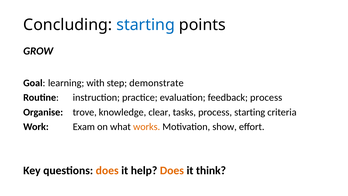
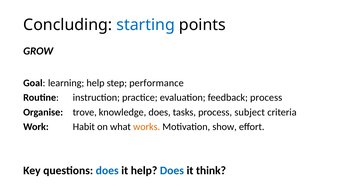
learning with: with -> help (95, 83)
demonstrate: demonstrate -> performance (156, 83)
knowledge clear: clear -> does (160, 112)
process starting: starting -> subject (250, 112)
Exam: Exam -> Habit (84, 127)
does colour: orange -> blue (107, 170)
Does colour: orange -> blue (172, 170)
